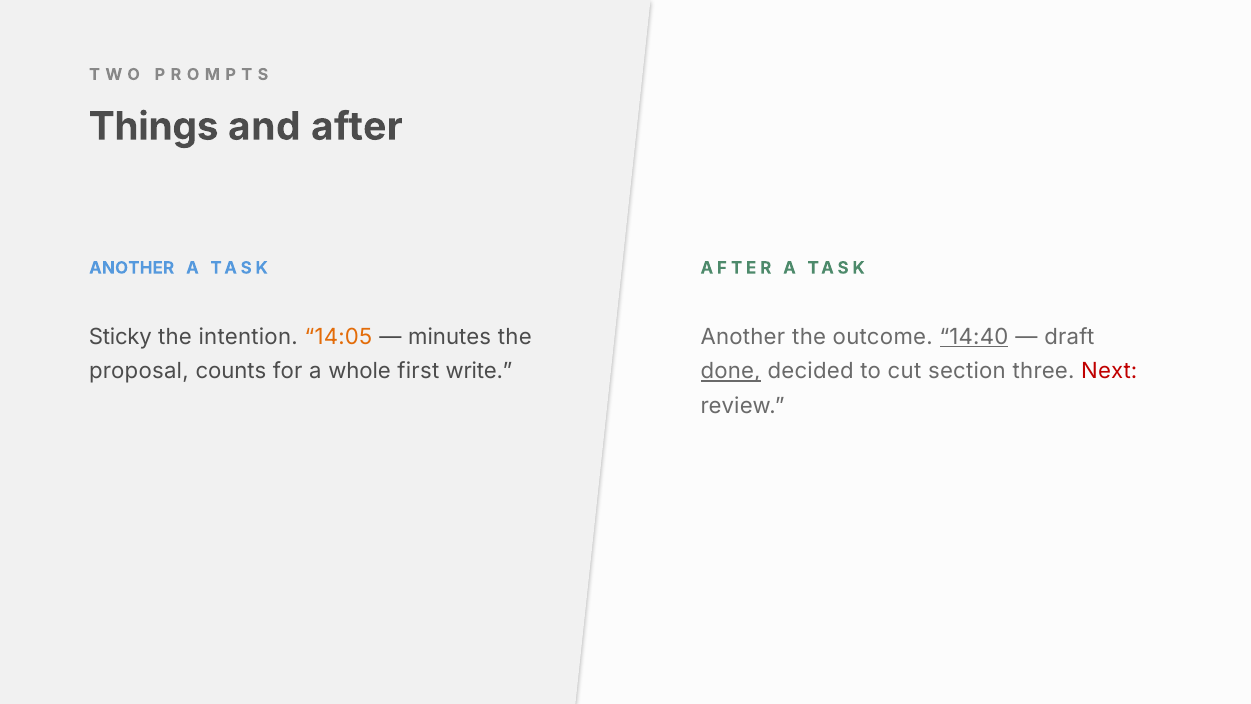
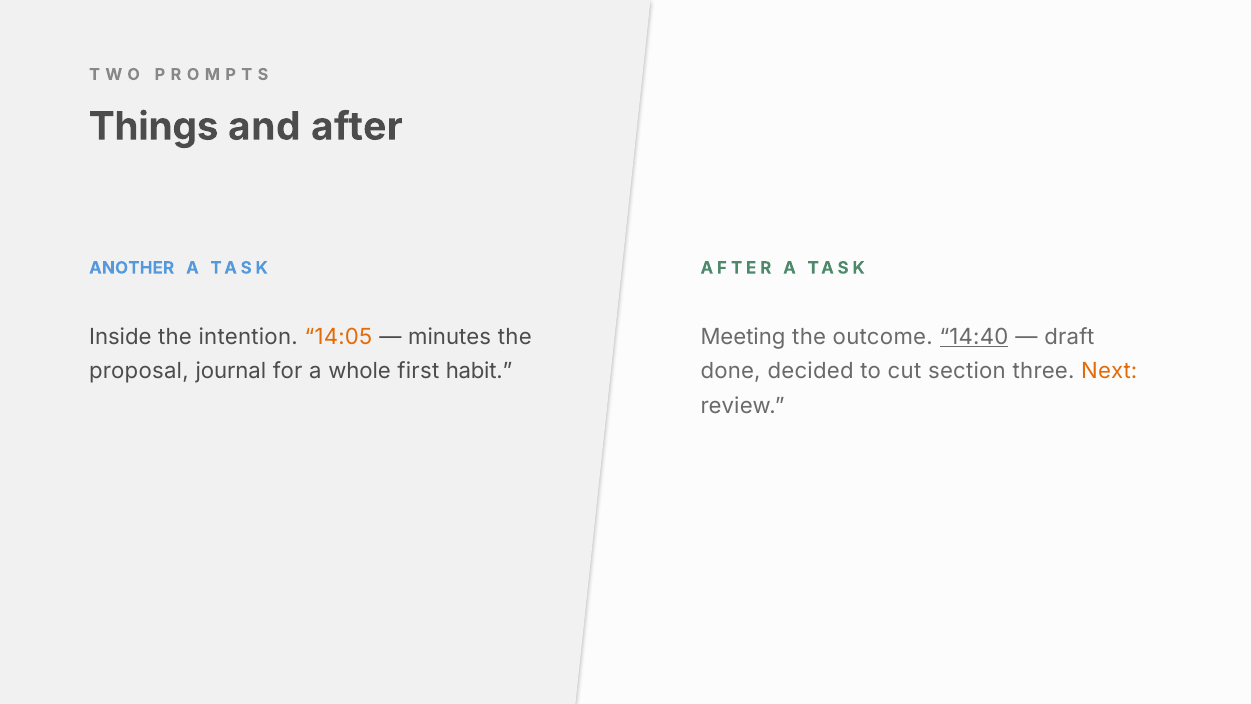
Sticky: Sticky -> Inside (120, 337)
Another: Another -> Meeting (743, 337)
counts: counts -> journal (231, 371)
write: write -> habit (479, 371)
done underline: present -> none (731, 371)
Next colour: red -> orange (1109, 371)
